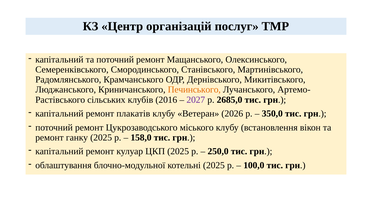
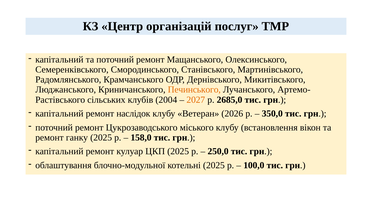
2016: 2016 -> 2004 (166, 100)
2027 colour: purple -> orange (196, 100)
плакатів: плакатів -> наслідок (133, 114)
